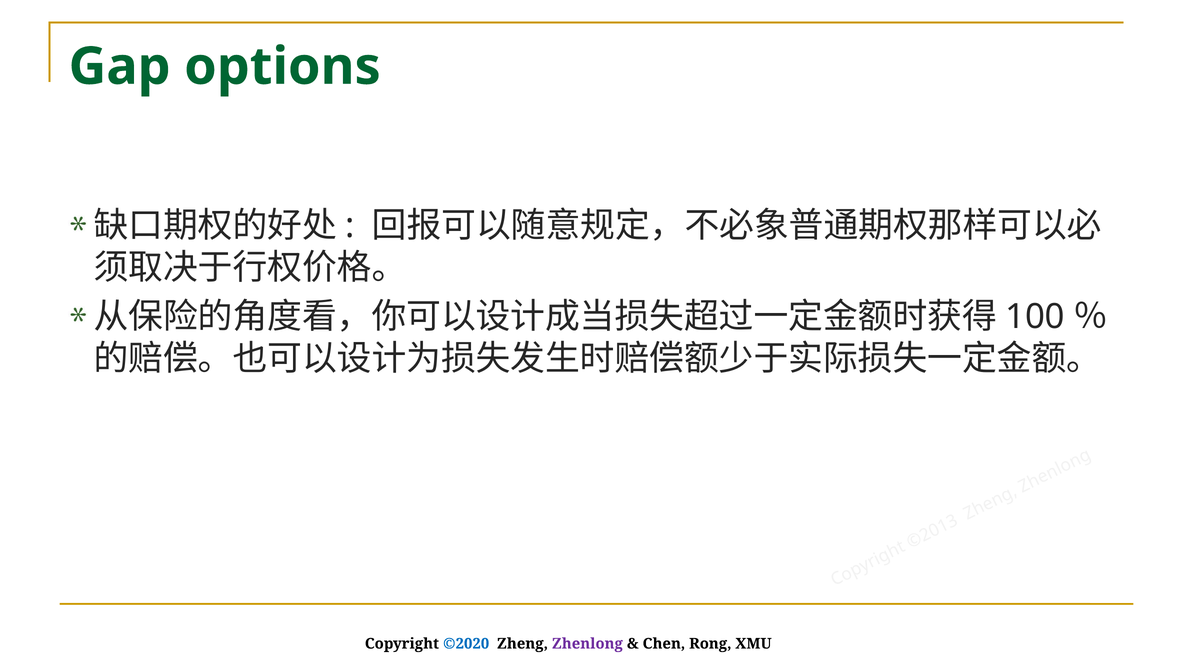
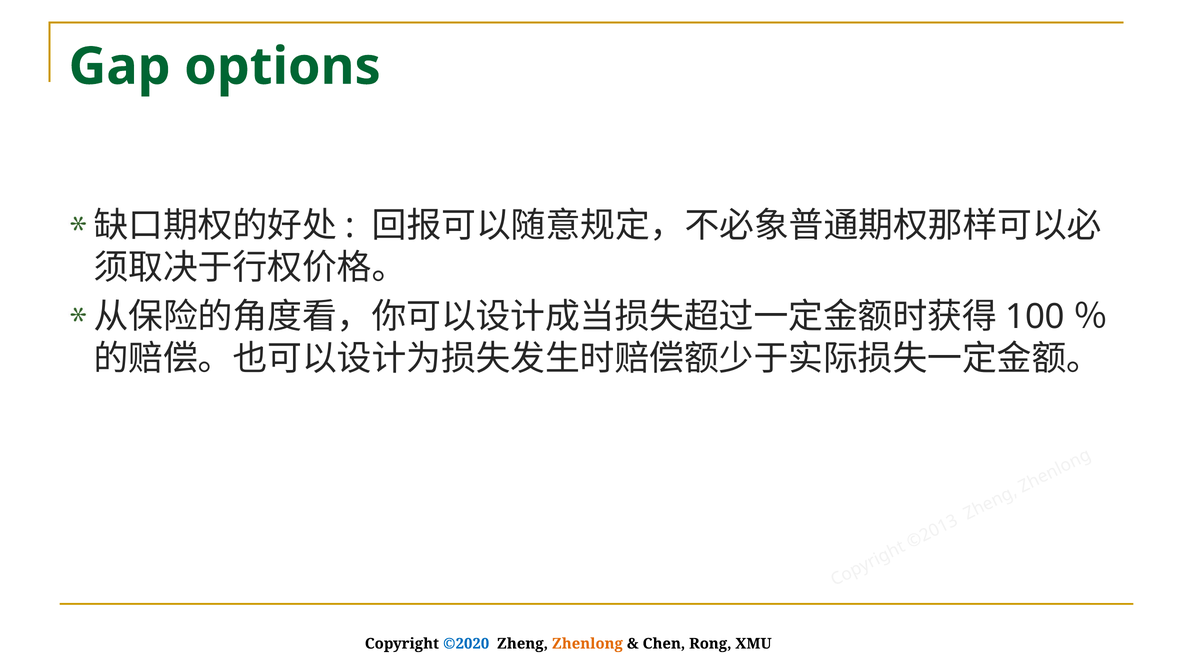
Zhenlong colour: purple -> orange (587, 644)
